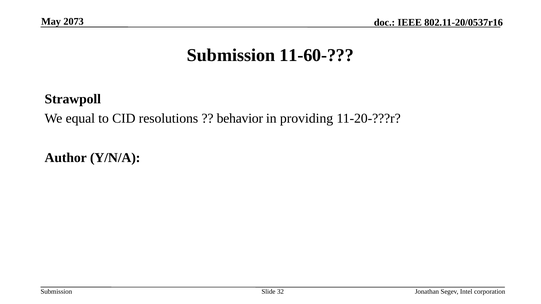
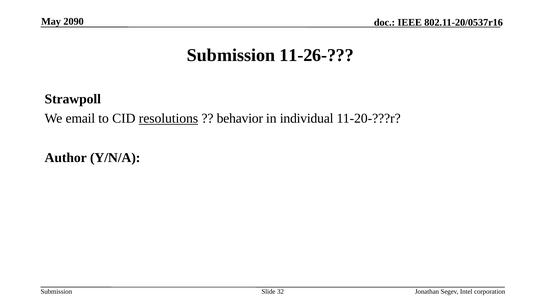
2073: 2073 -> 2090 (74, 22)
11-60-: 11-60- -> 11-26- (317, 55)
equal: equal -> email (80, 119)
resolutions underline: none -> present (168, 119)
providing: providing -> individual (307, 119)
